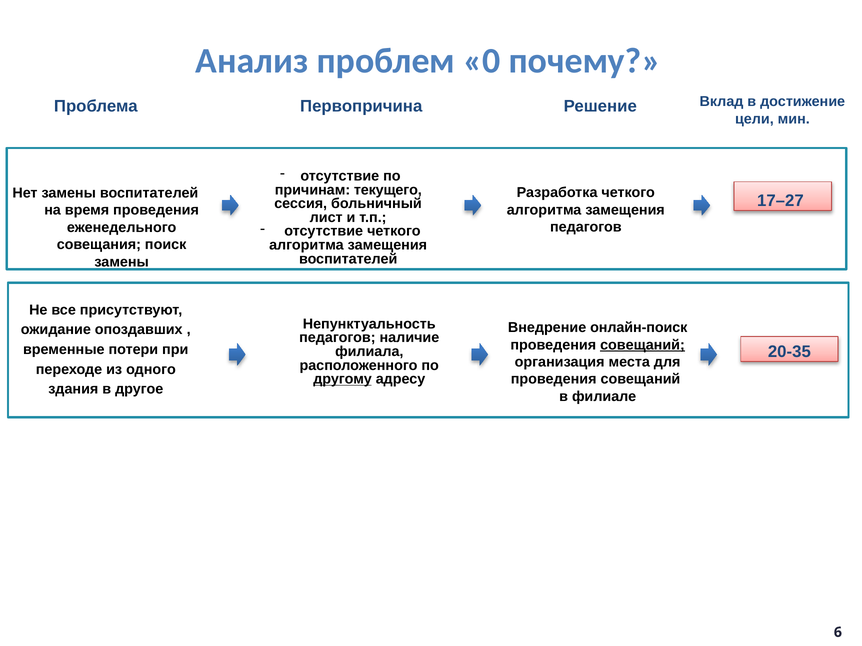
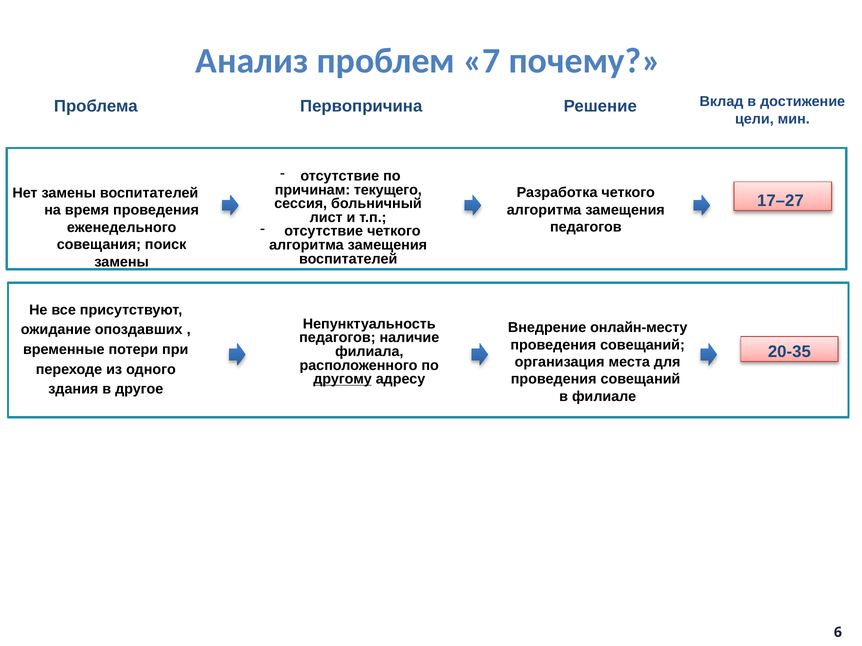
0: 0 -> 7 (482, 61)
онлайн-поиск: онлайн-поиск -> онлайн-месту (639, 328)
совещаний underline: present -> none (642, 345)
